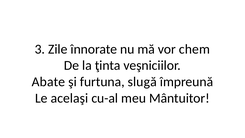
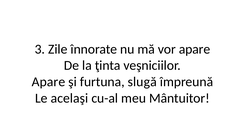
vor chem: chem -> apare (195, 49)
Abate: Abate -> Apare (48, 82)
